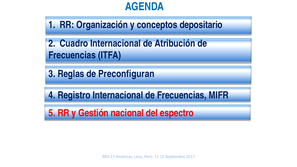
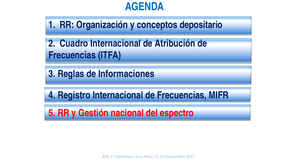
Preconfiguran: Preconfiguran -> Informaciones (126, 74)
